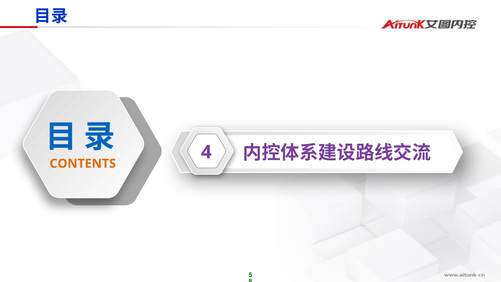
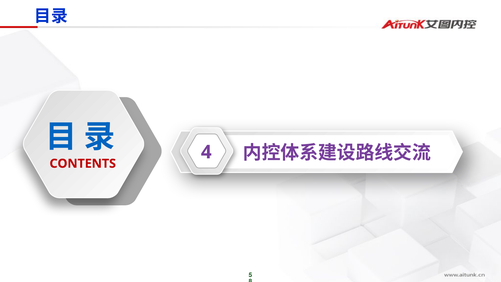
CONTENTS colour: orange -> red (83, 163)
